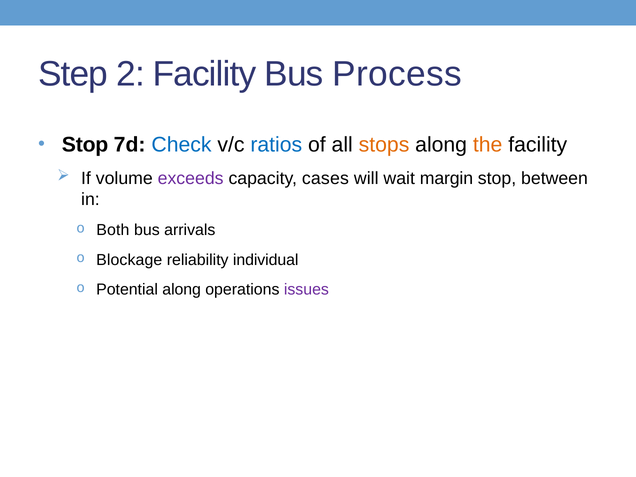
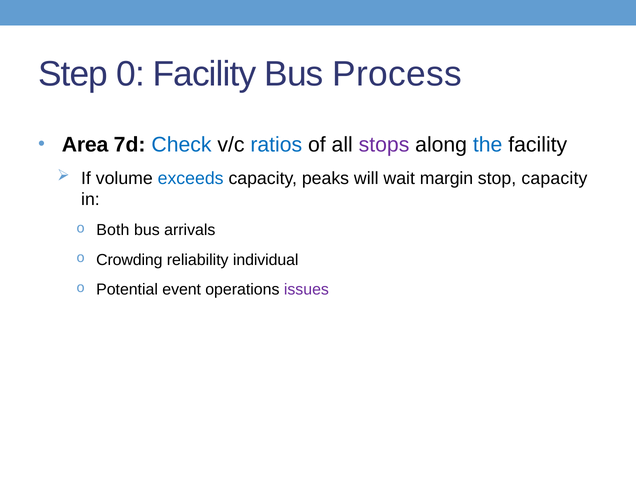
2: 2 -> 0 (131, 74)
Stop: Stop -> Area (85, 145)
stops colour: orange -> purple (384, 145)
the colour: orange -> blue (488, 145)
exceeds colour: purple -> blue (191, 178)
cases: cases -> peaks (325, 178)
stop between: between -> capacity (554, 178)
Blockage: Blockage -> Crowding (129, 260)
Potential along: along -> event (182, 290)
